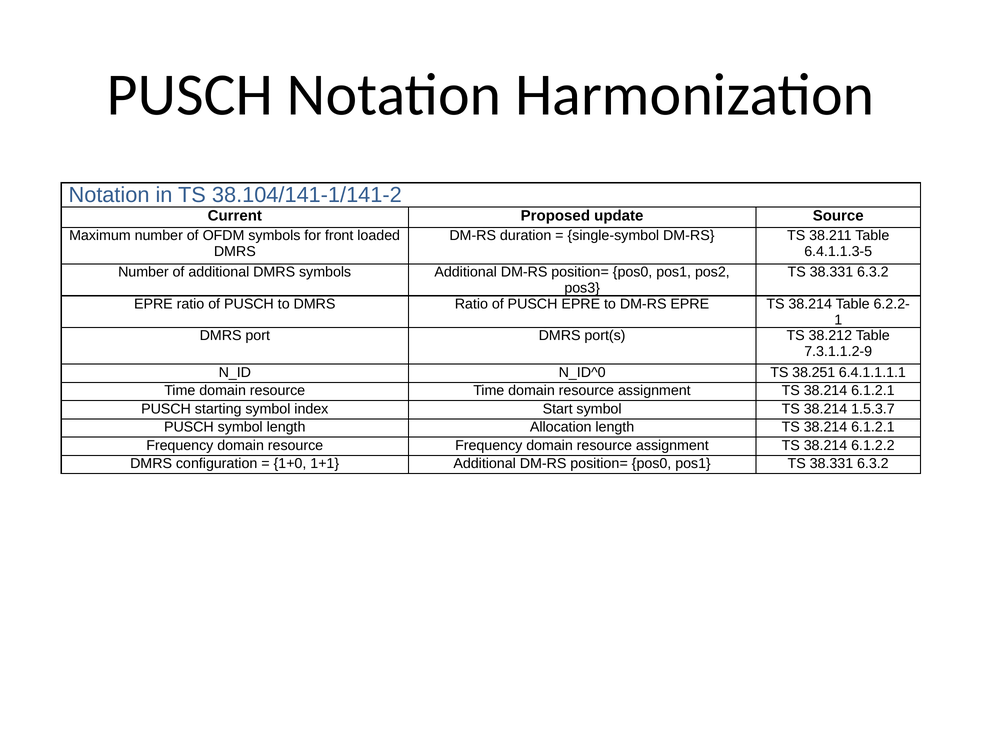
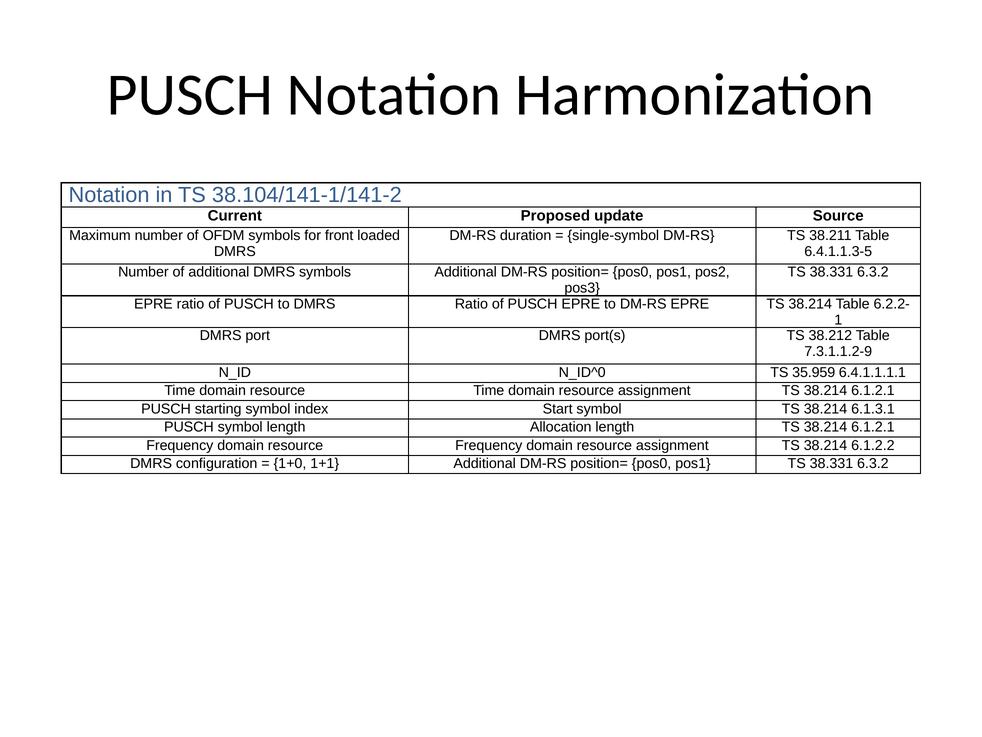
38.251: 38.251 -> 35.959 (814, 372)
1.5.3.7: 1.5.3.7 -> 6.1.3.1 (873, 409)
